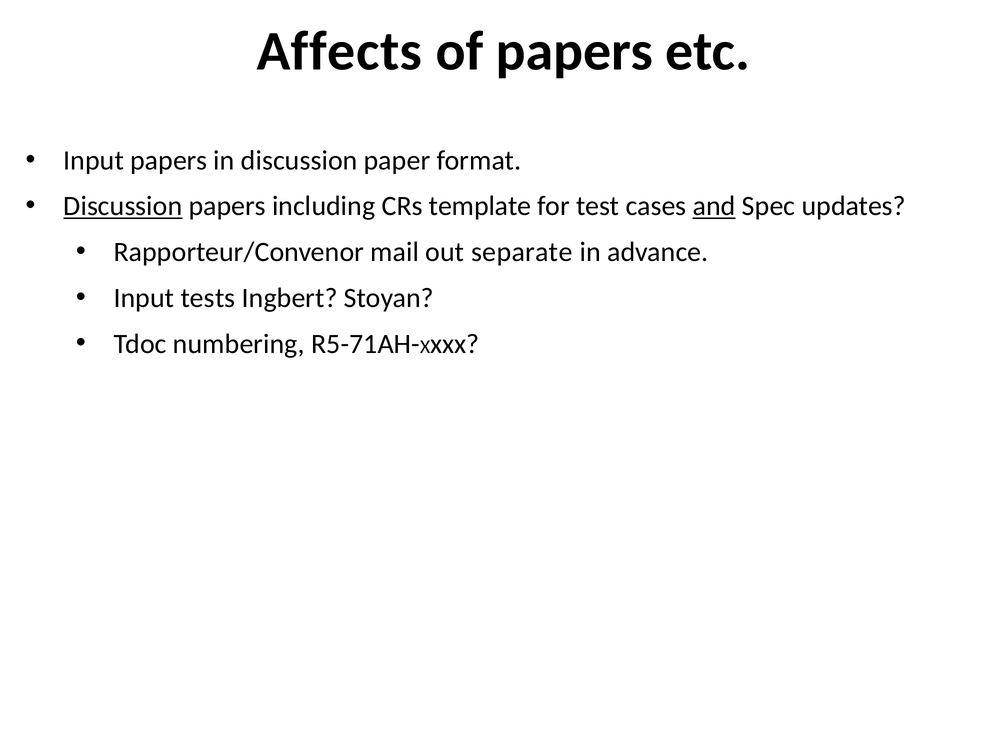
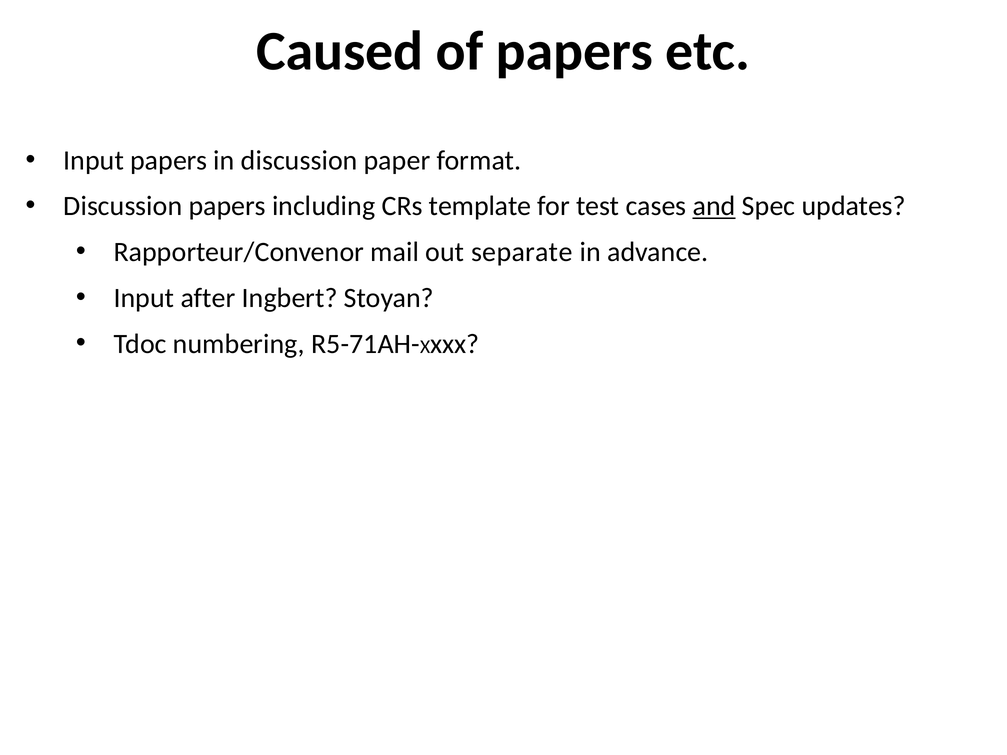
Affects: Affects -> Caused (340, 51)
Discussion underline: present -> none (123, 206)
tests: tests -> after (208, 298)
